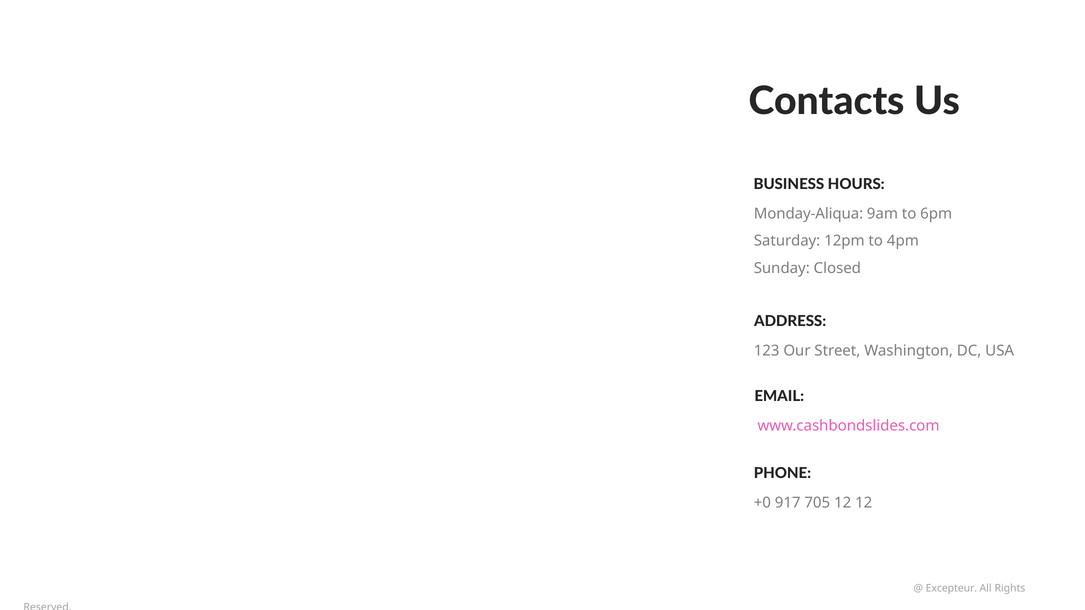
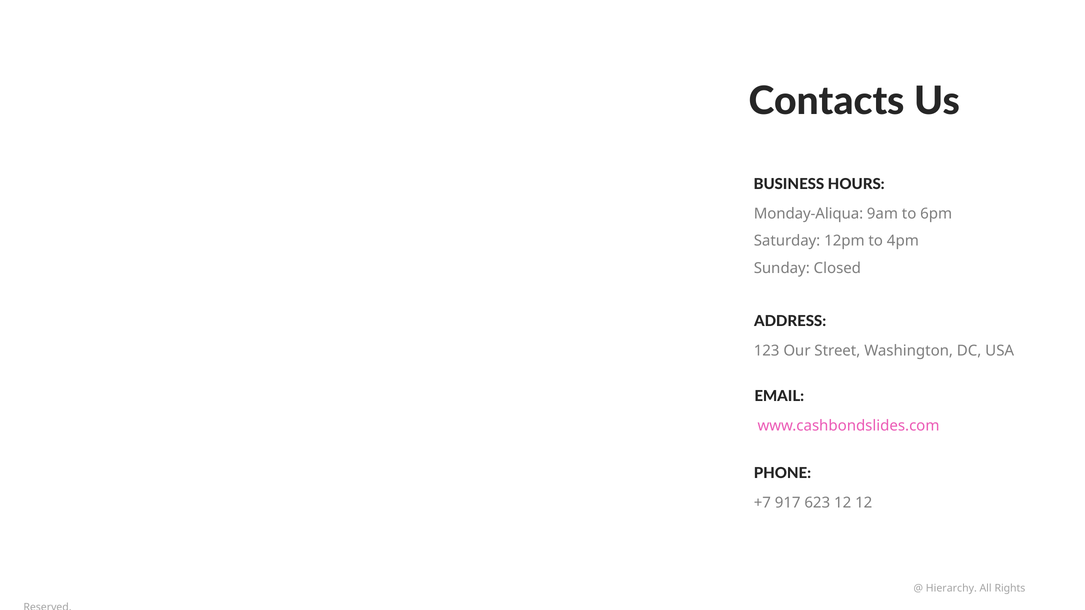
+0: +0 -> +7 (762, 503)
705: 705 -> 623 (817, 503)
Excepteur: Excepteur -> Hierarchy (951, 589)
